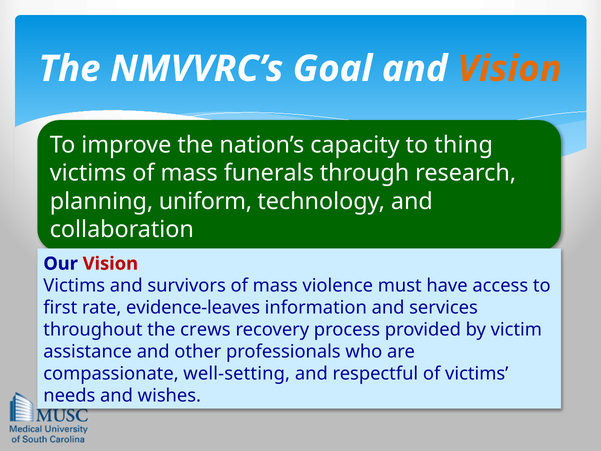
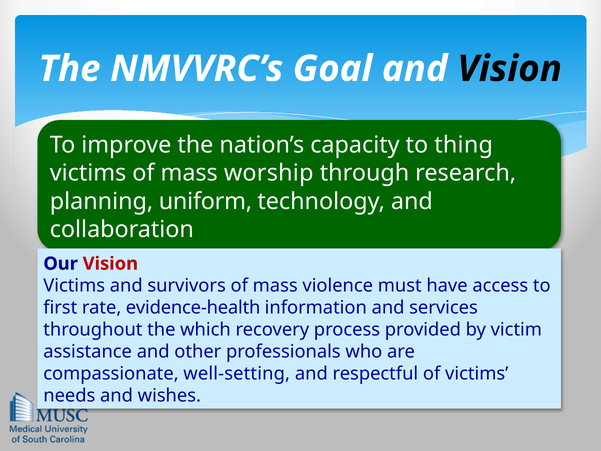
Vision colour: orange -> black (510, 69)
funerals: funerals -> worship (269, 173)
evidence-leaves: evidence-leaves -> evidence-health (193, 308)
crews: crews -> which (205, 330)
